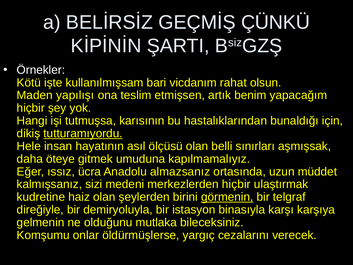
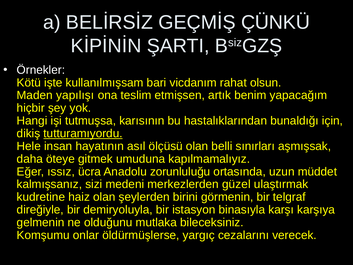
almazsanız: almazsanız -> zorunluluğu (180, 171)
merkezlerden hiçbir: hiçbir -> güzel (236, 184)
görmenin underline: present -> none (227, 197)
